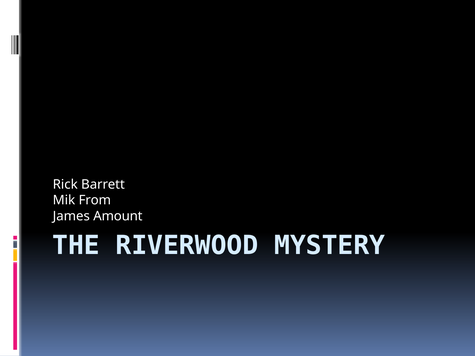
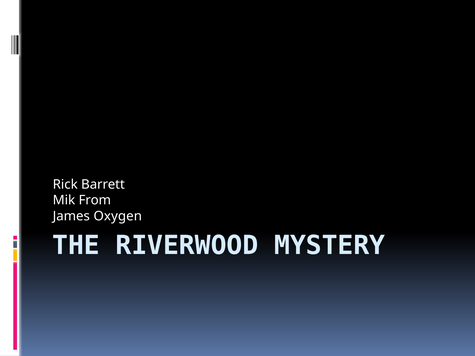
Amount: Amount -> Oxygen (118, 216)
